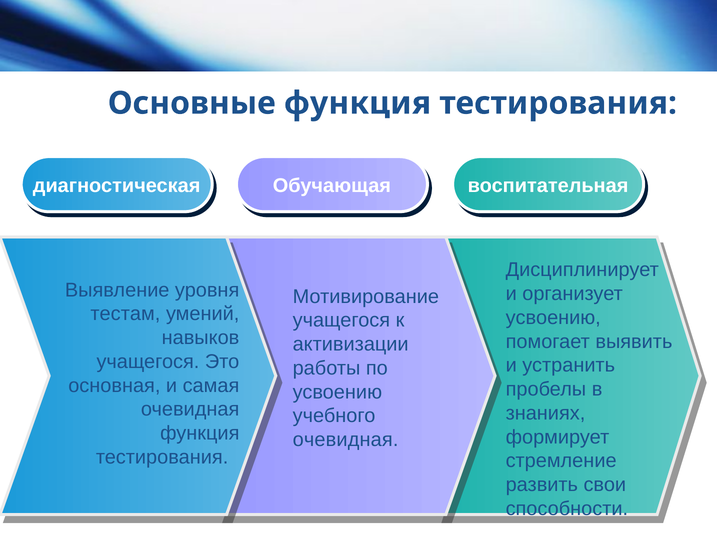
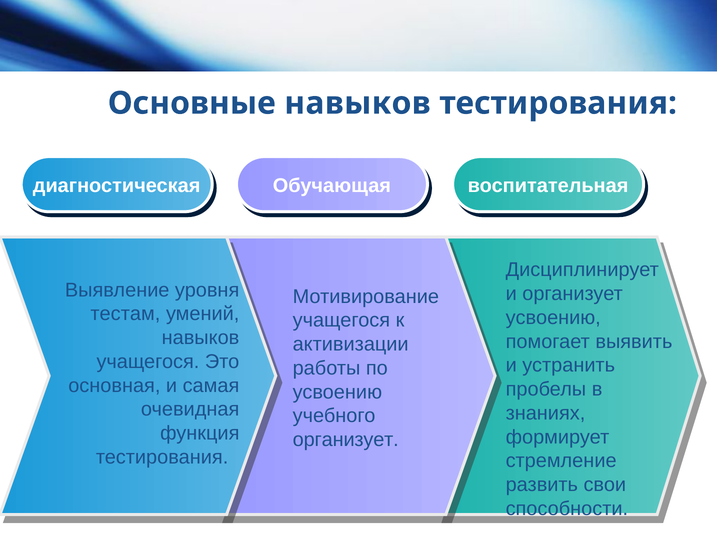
Основные функция: функция -> навыков (357, 103)
очевидная: очевидная -> организует (346, 440)
